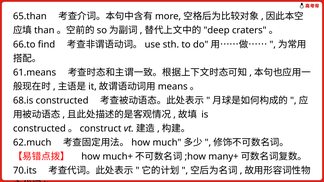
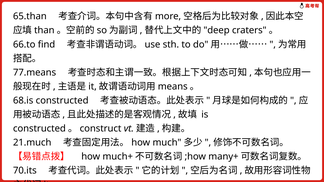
61.means: 61.means -> 77.means (35, 73)
62.much: 62.much -> 21.much (32, 143)
